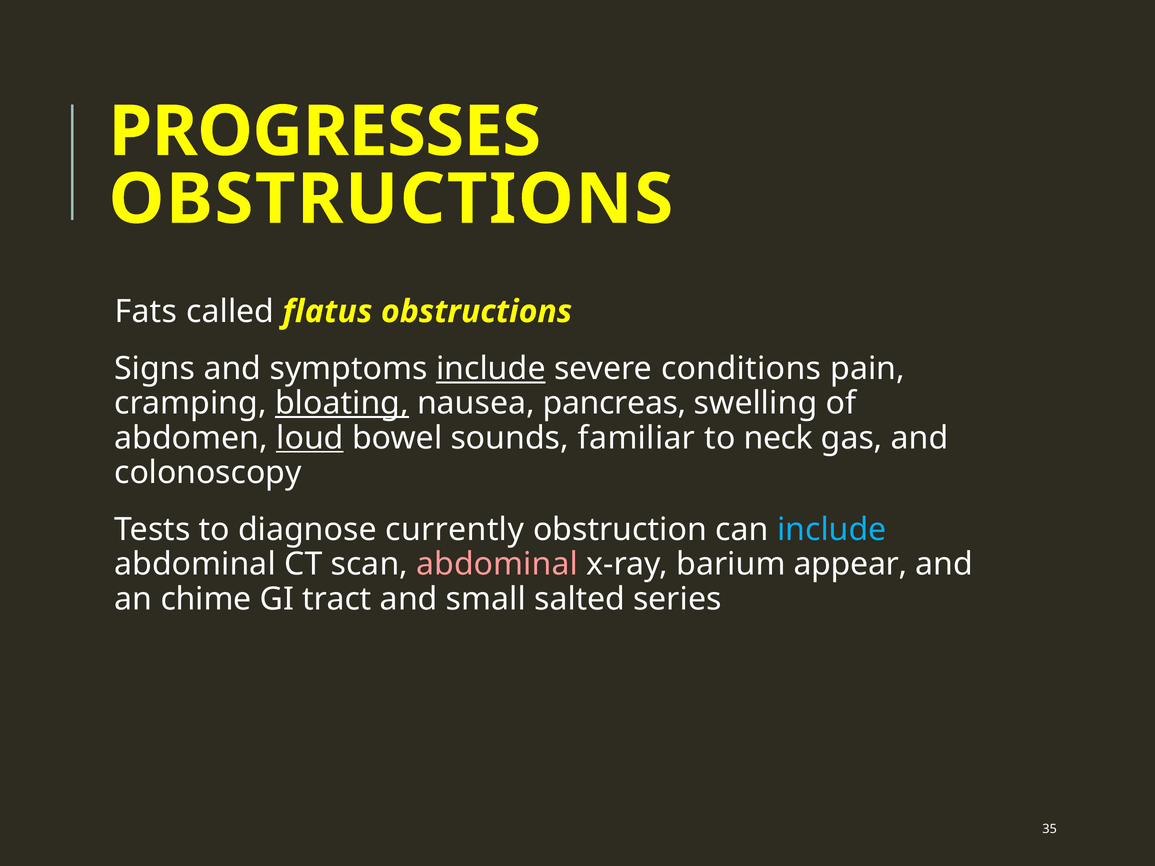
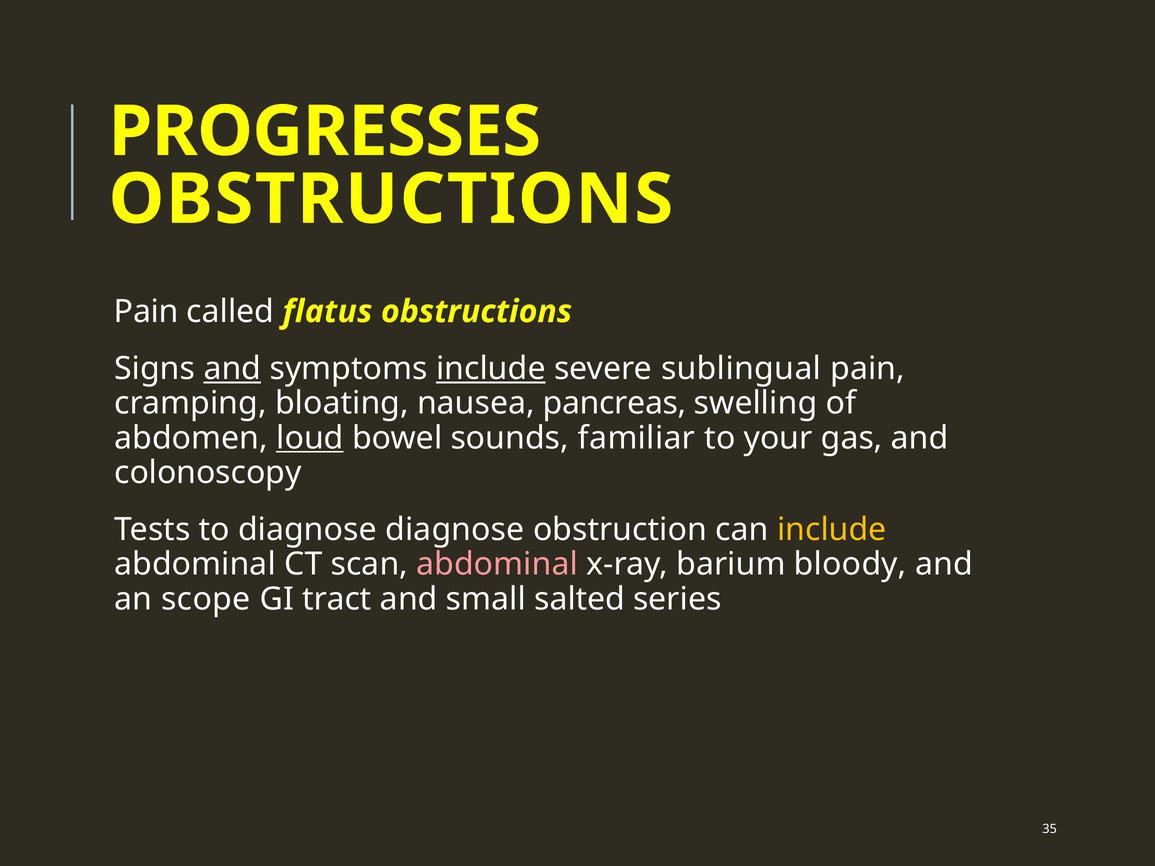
Fats: Fats -> Pain (146, 312)
and underline: none -> present (232, 369)
conditions: conditions -> sublingual (741, 369)
bloating underline: present -> none (342, 403)
neck: neck -> your (778, 438)
diagnose currently: currently -> diagnose (455, 530)
include colour: light blue -> yellow (832, 530)
appear: appear -> bloody (850, 564)
chime: chime -> scope (206, 599)
